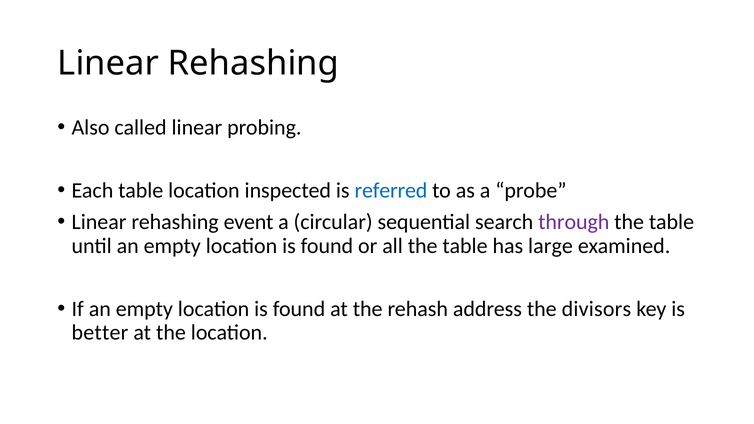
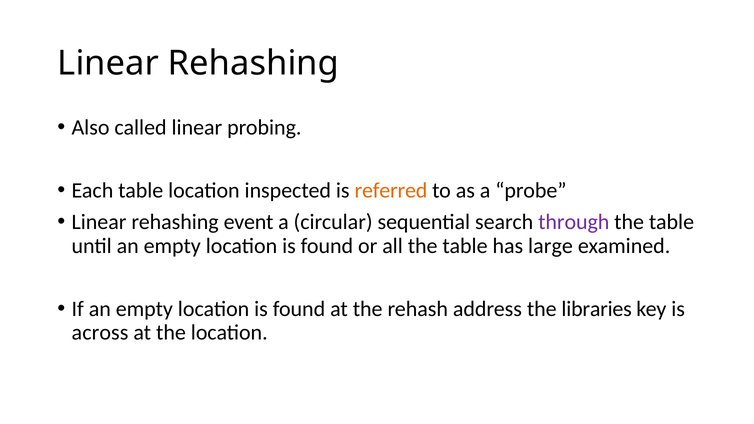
referred colour: blue -> orange (391, 191)
divisors: divisors -> libraries (597, 309)
better: better -> across (100, 333)
